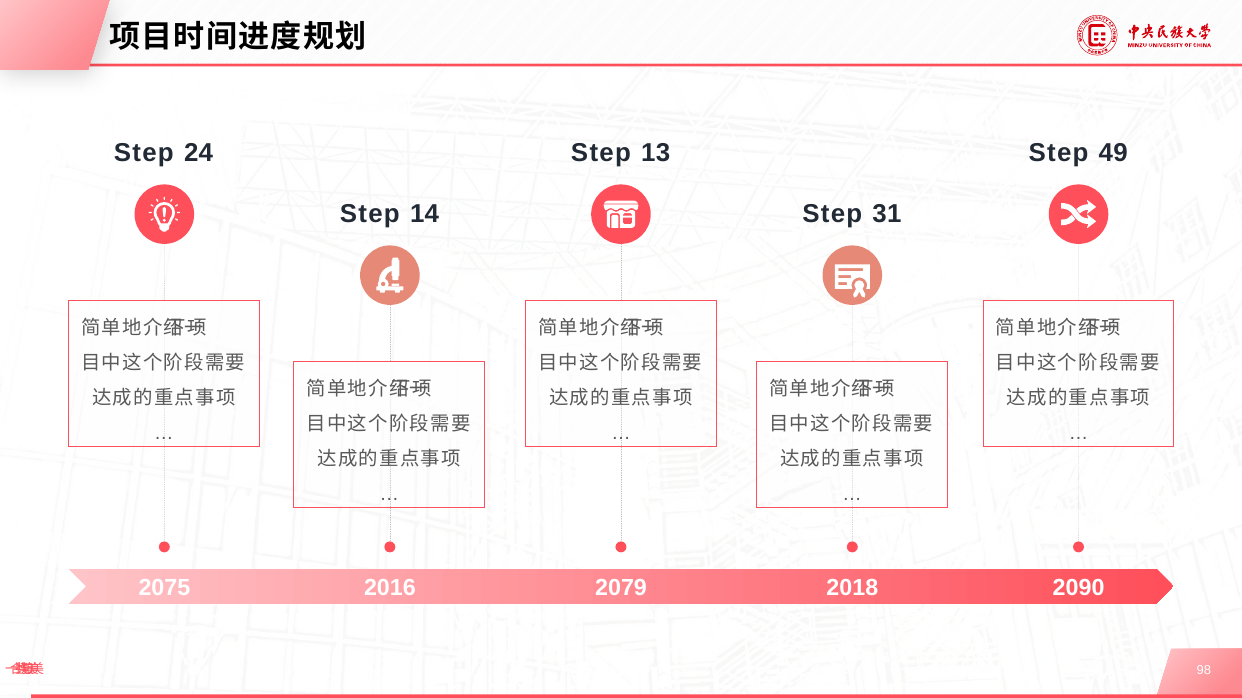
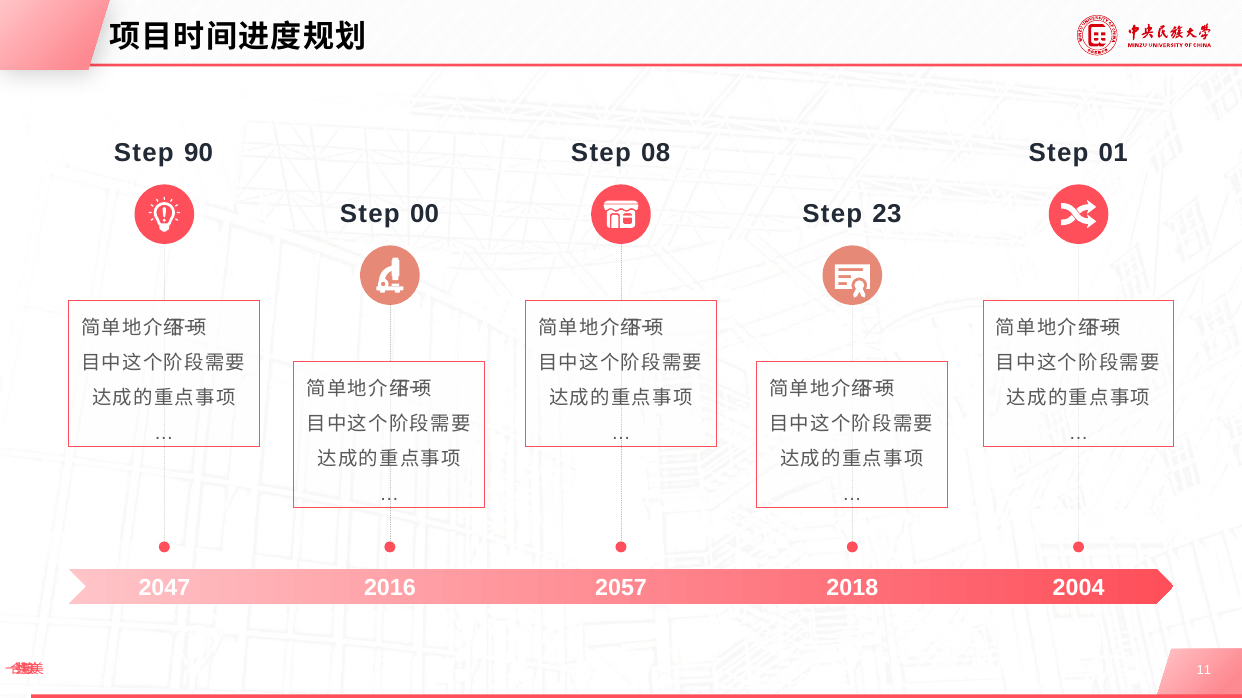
24: 24 -> 90 (199, 153)
13: 13 -> 08 (656, 153)
49: 49 -> 01 (1113, 153)
14: 14 -> 00 (425, 214)
31: 31 -> 23 (887, 214)
2075: 2075 -> 2047 (164, 588)
2079: 2079 -> 2057 (621, 588)
2090: 2090 -> 2004 (1079, 588)
98: 98 -> 11 (1204, 671)
